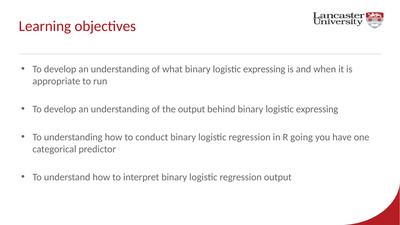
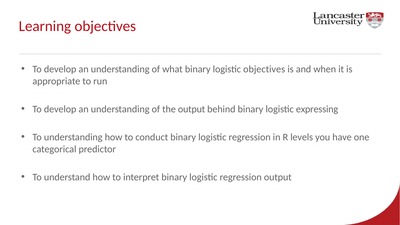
what binary logistic expressing: expressing -> objectives (264, 69)
going: going -> levels (302, 137)
